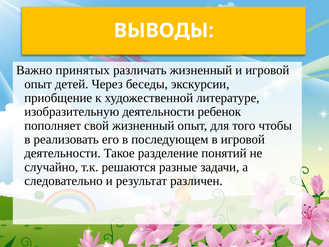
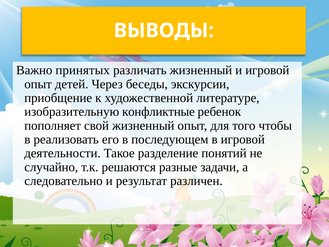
изобразительную деятельности: деятельности -> конфликтные (158, 112)
